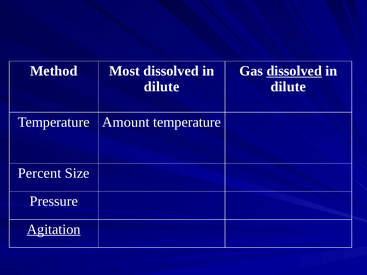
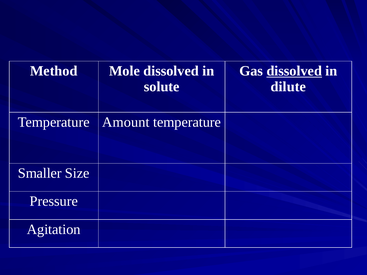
Most: Most -> Mole (124, 71)
dilute: dilute -> solute (162, 87)
Percent: Percent -> Smaller (40, 173)
Agitation underline: present -> none (54, 230)
